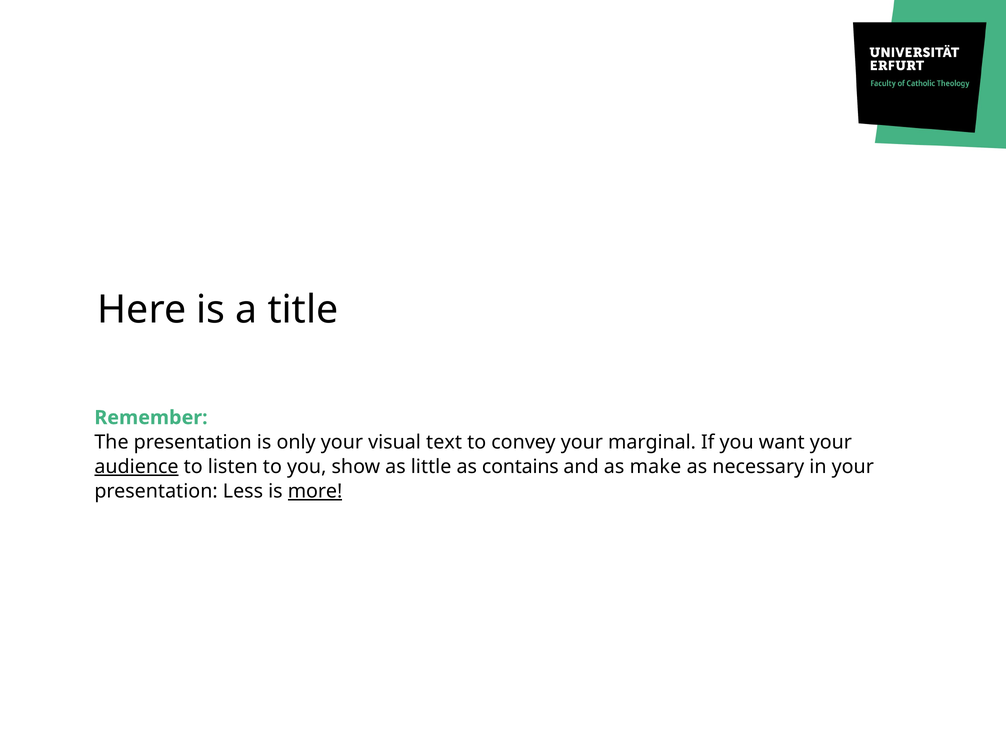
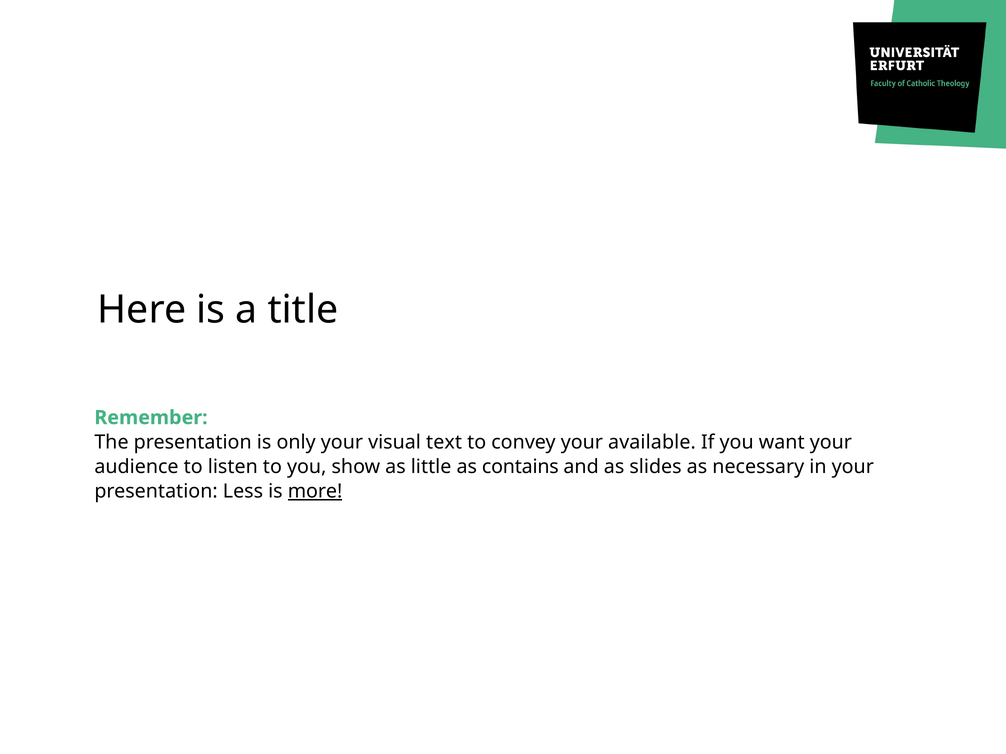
marginal: marginal -> available (652, 442)
audience underline: present -> none (136, 467)
make: make -> slides (656, 467)
